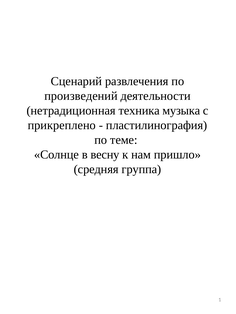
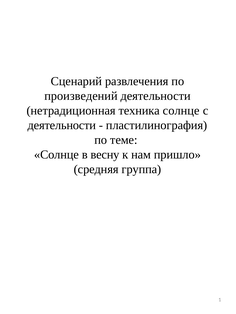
техника музыка: музыка -> солнце (181, 111)
прикреплено: прикреплено -> деятельности (62, 126)
